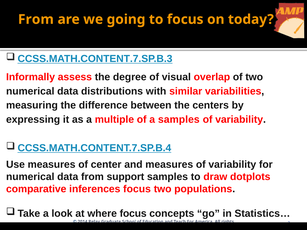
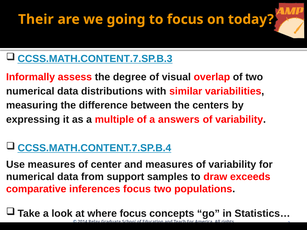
From: From -> Their (36, 19)
a samples: samples -> answers (179, 120)
dotplots: dotplots -> exceeds (250, 177)
